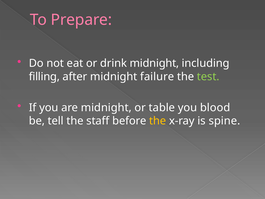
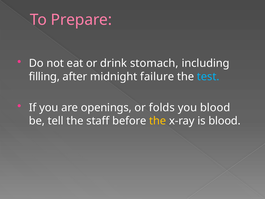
drink midnight: midnight -> stomach (154, 63)
test colour: light green -> light blue (208, 77)
are midnight: midnight -> openings (106, 107)
table: table -> folds (162, 107)
is spine: spine -> blood (225, 121)
